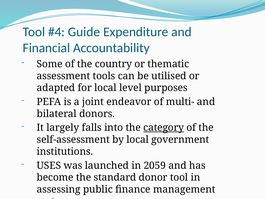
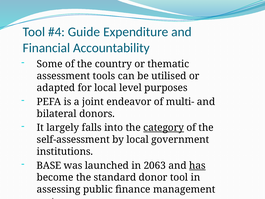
USES: USES -> BASE (49, 165)
2059: 2059 -> 2063 (155, 165)
has underline: none -> present (197, 165)
